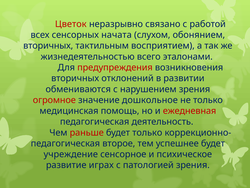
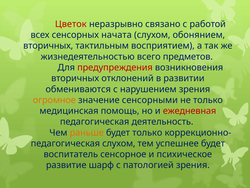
эталонами: эталонами -> предметов (188, 56)
огромное colour: red -> orange (54, 100)
дошкольное: дошкольное -> сенсорными (150, 100)
раньше colour: red -> orange (87, 132)
педагогическая второе: второе -> слухом (119, 143)
учреждение: учреждение -> воспитатель (71, 154)
играх: играх -> шарф (101, 165)
